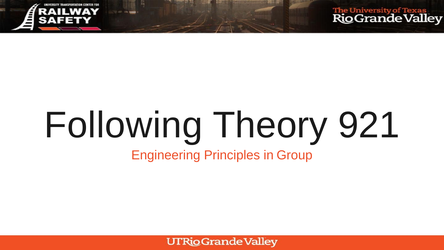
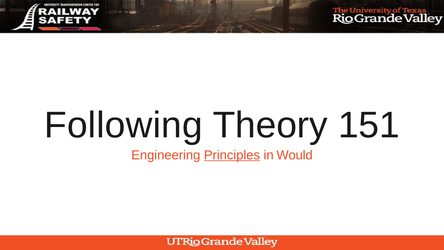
921: 921 -> 151 (369, 125)
Principles underline: none -> present (232, 155)
Group: Group -> Would (295, 155)
